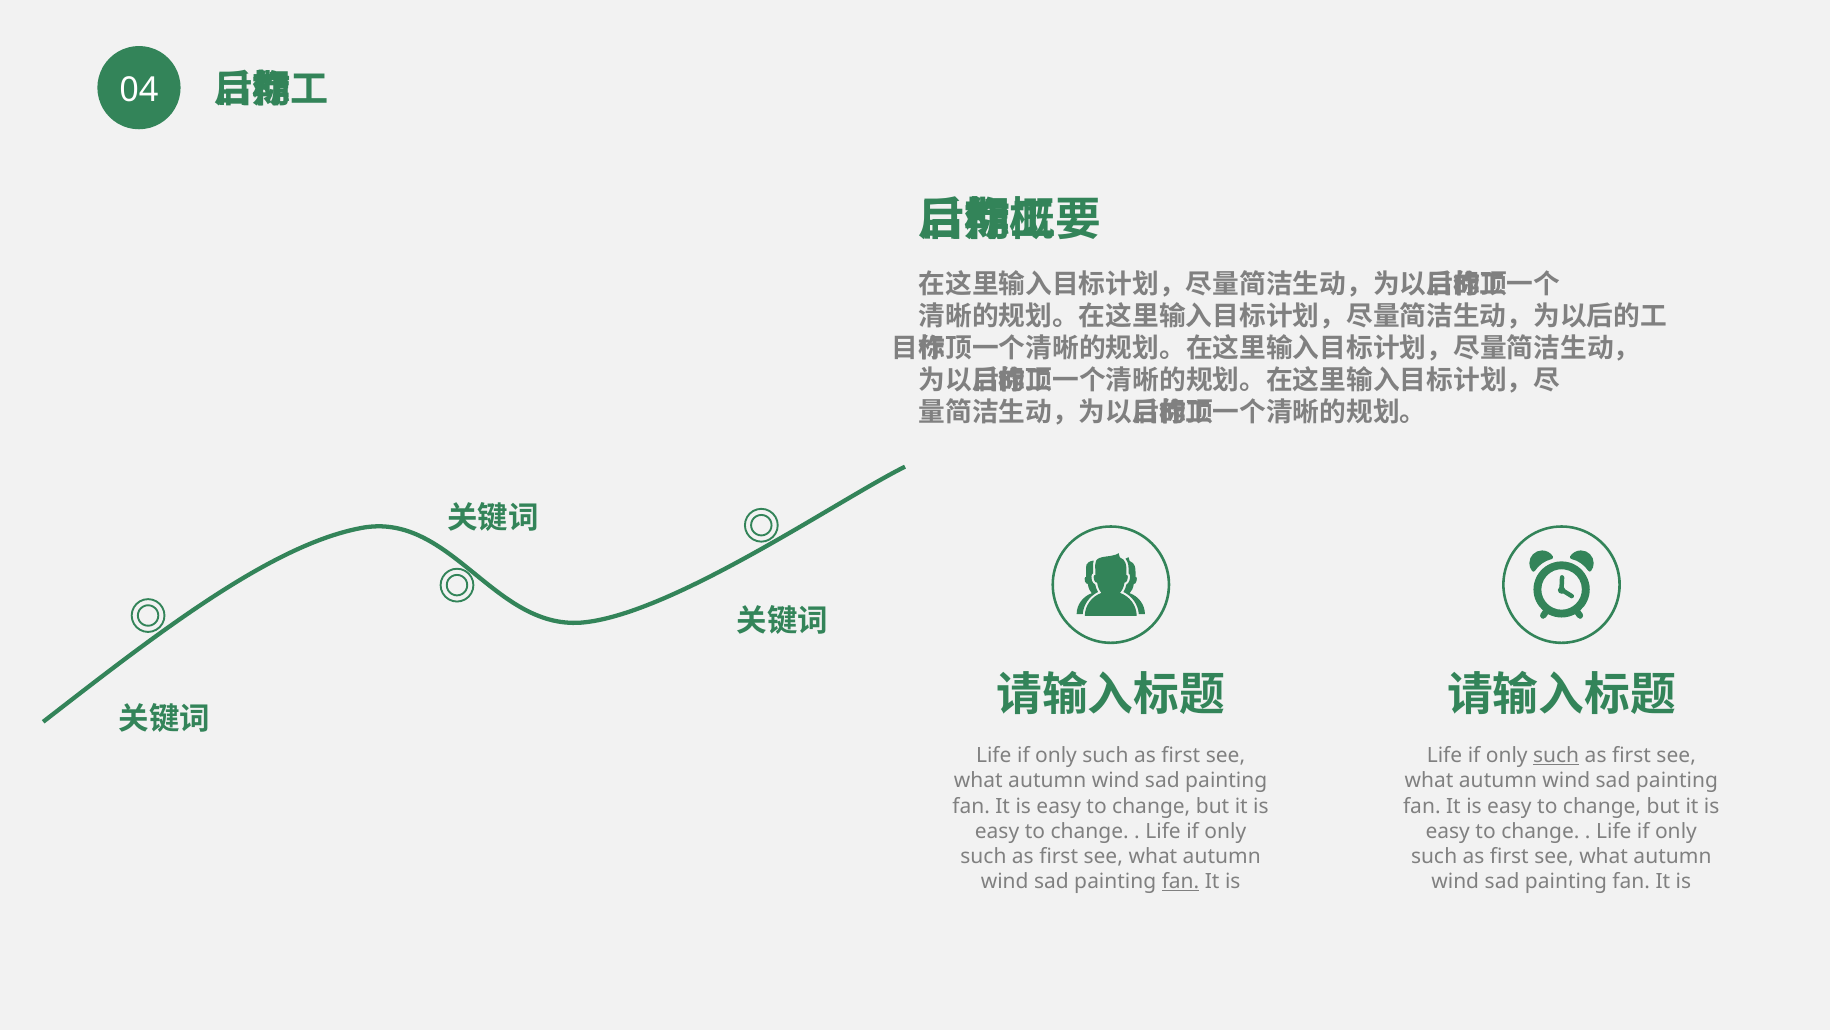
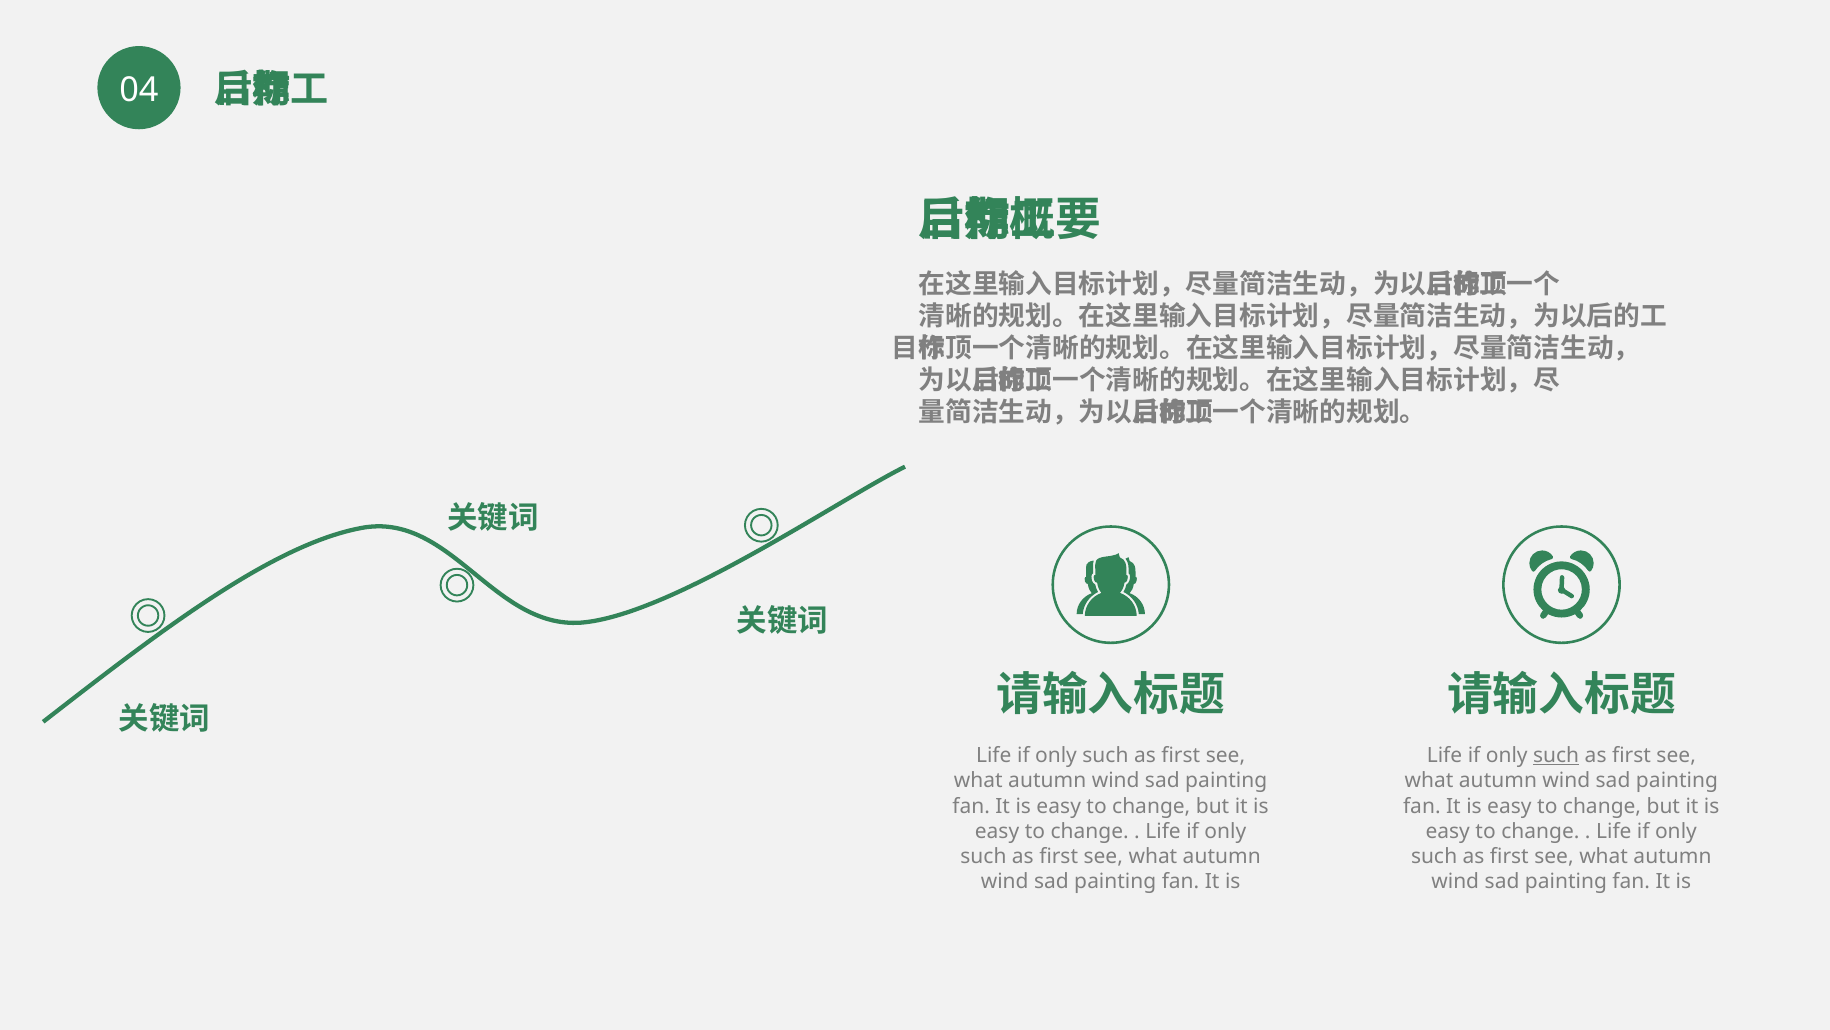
fan underline: present -> none (1181, 881)
